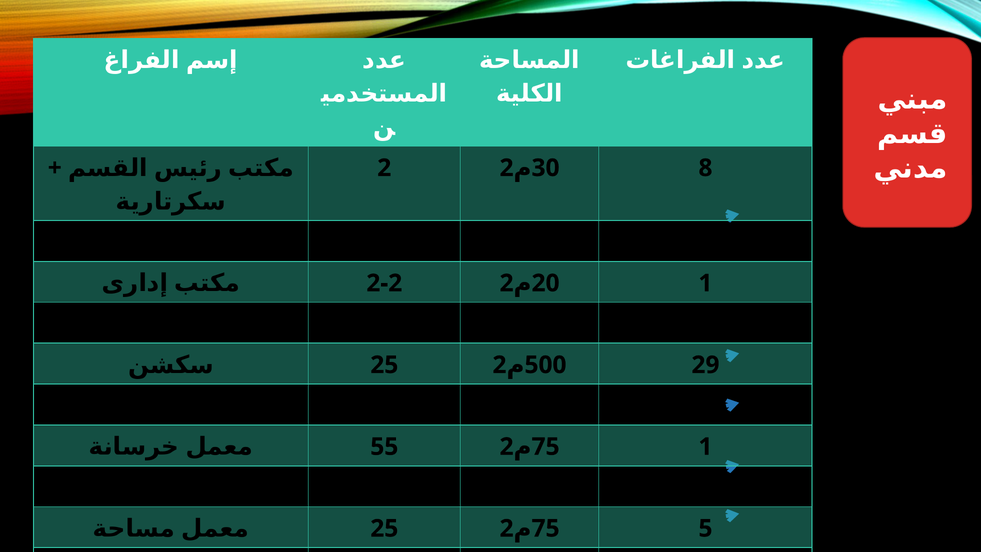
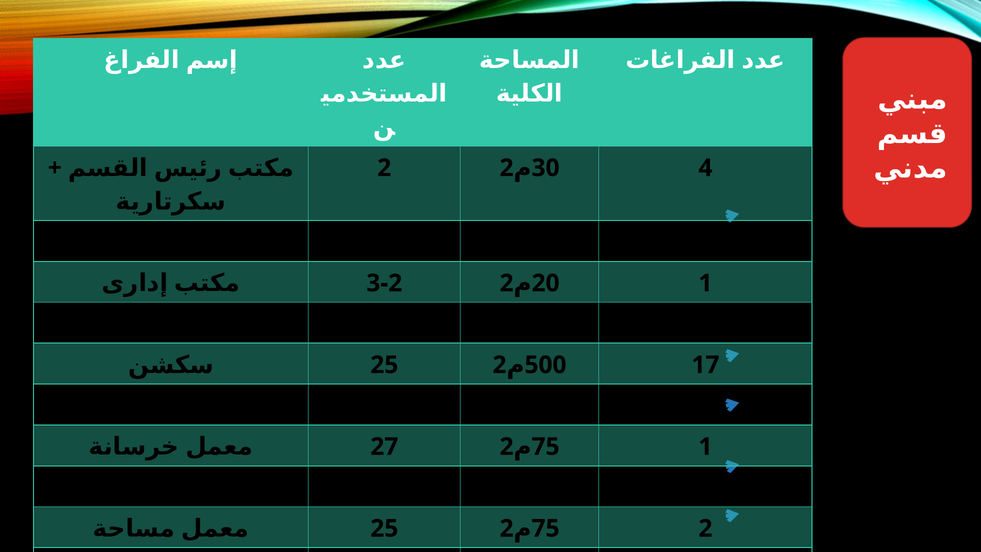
8: 8 -> 4 (705, 168)
2-2: 2-2 -> 3-2 (384, 283)
29: 29 -> 17 (705, 365)
55: 55 -> 27 (384, 447)
5: 5 -> 2 (705, 528)
